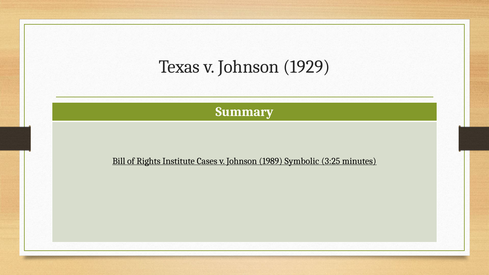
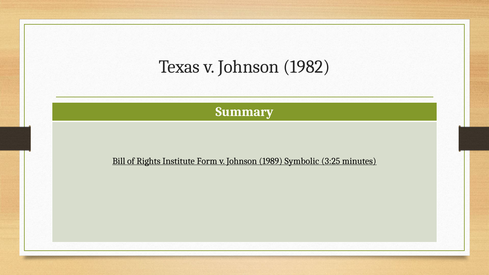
1929: 1929 -> 1982 (307, 67)
Cases: Cases -> Form (207, 161)
